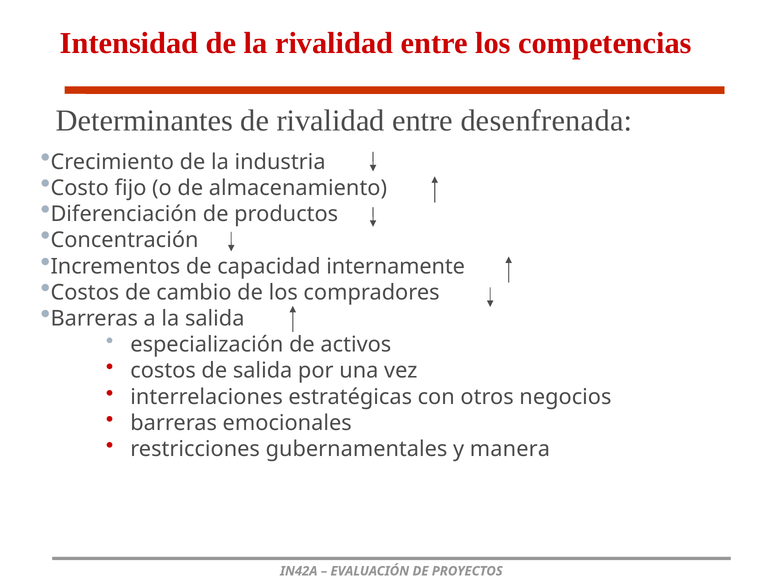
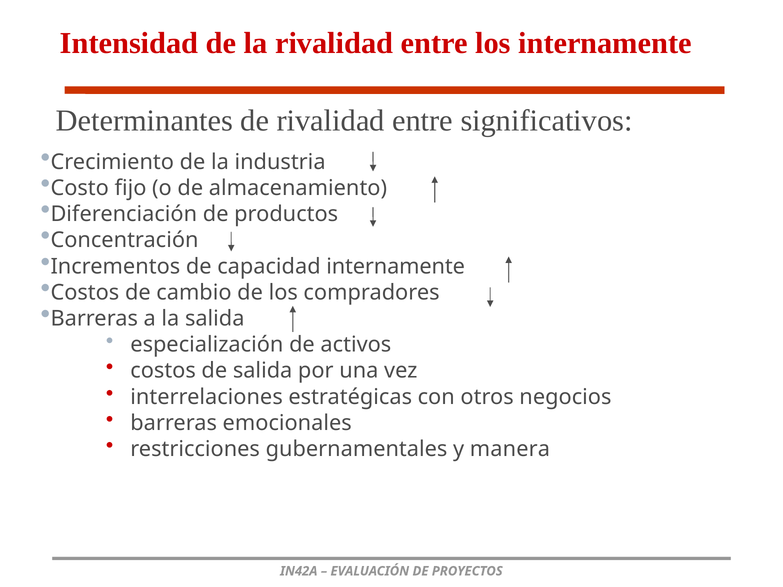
los competencias: competencias -> internamente (605, 43)
desenfrenada: desenfrenada -> significativos (547, 121)
